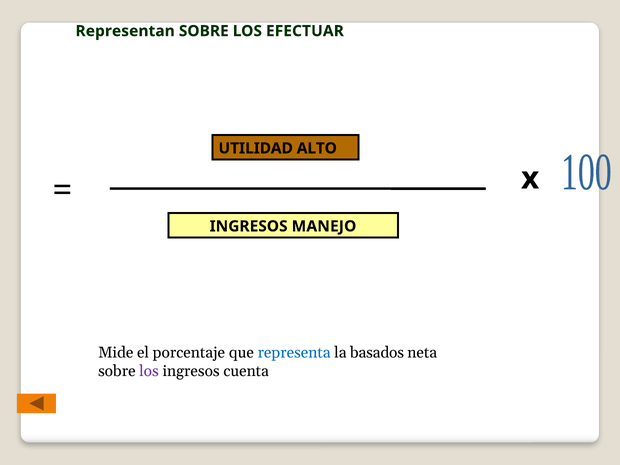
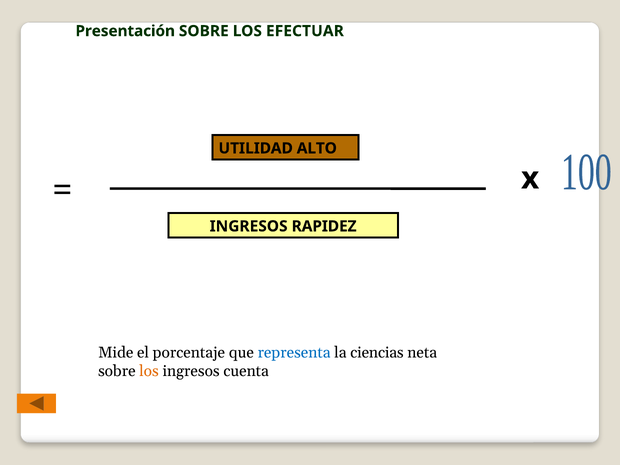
Representan: Representan -> Presentación (125, 31)
MANEJO: MANEJO -> RAPIDEZ (324, 226)
basados: basados -> ciencias (377, 352)
los colour: purple -> orange (149, 371)
